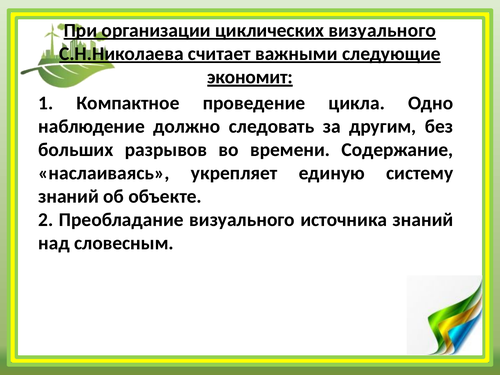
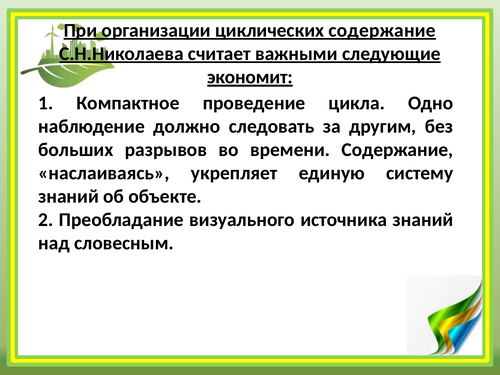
циклических визуального: визуального -> содержание (382, 31)
